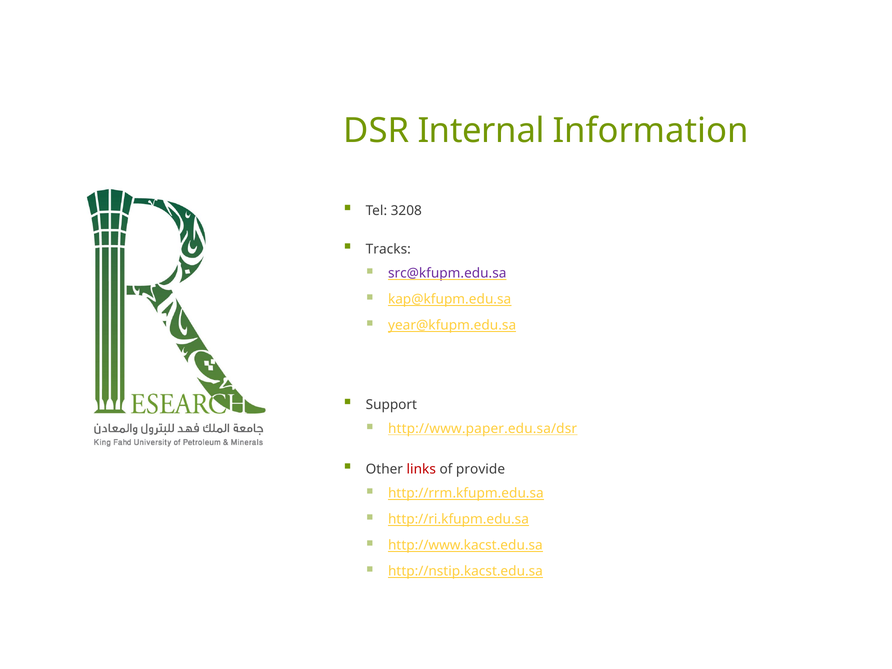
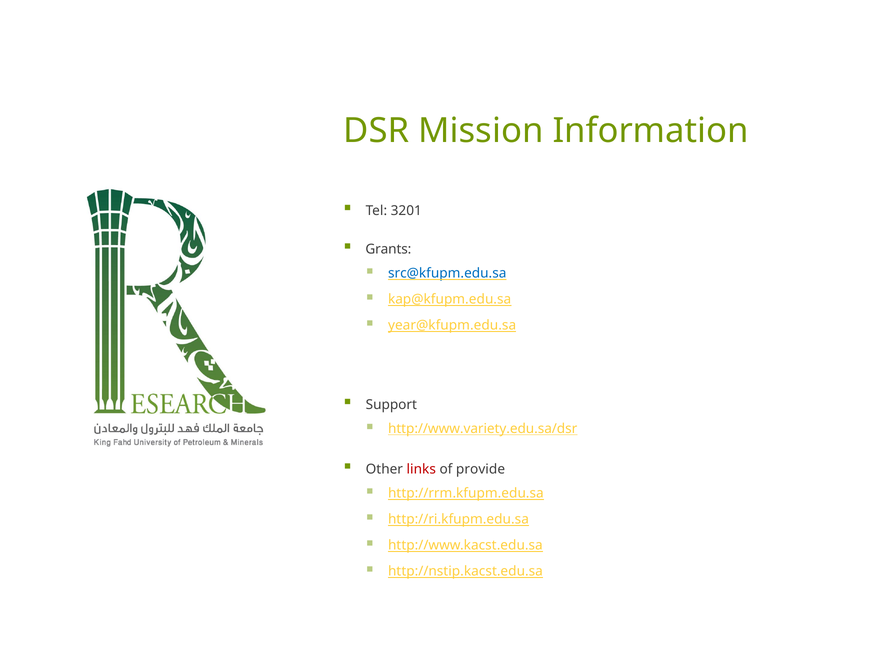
Internal: Internal -> Mission (481, 131)
3208: 3208 -> 3201 (406, 211)
Tracks: Tracks -> Grants (388, 249)
src@kfupm.edu.sa colour: purple -> blue (447, 273)
http://www.paper.edu.sa/dsr: http://www.paper.edu.sa/dsr -> http://www.variety.edu.sa/dsr (483, 429)
